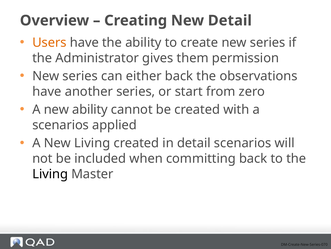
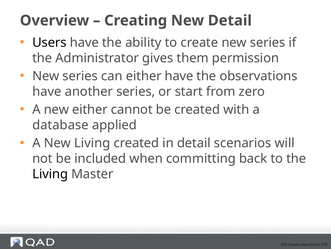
Users colour: orange -> black (49, 43)
either back: back -> have (179, 76)
new ability: ability -> either (90, 109)
scenarios: scenarios -> database (60, 125)
